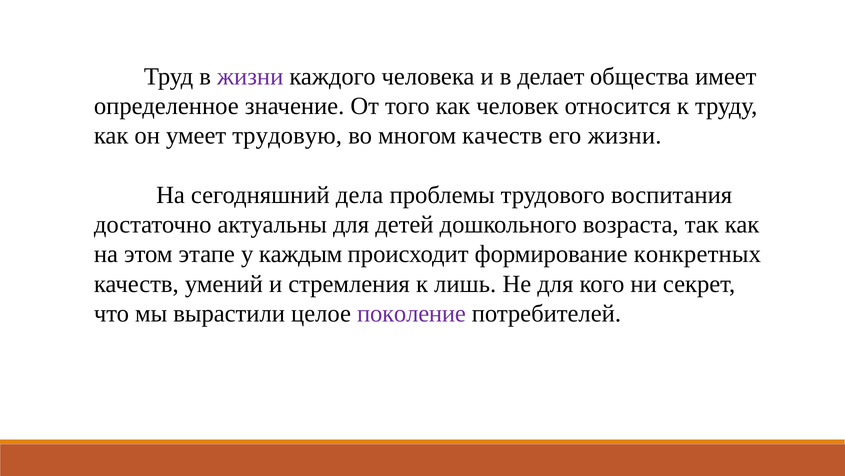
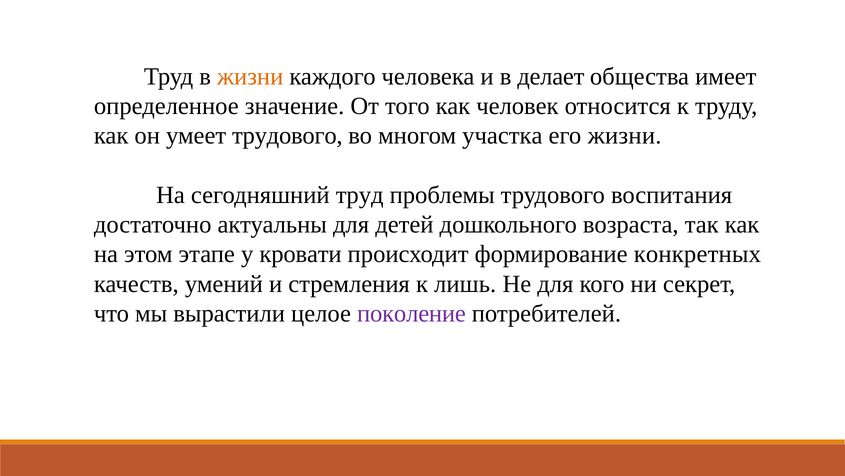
жизни colour: purple -> orange (250, 76)
умеет трудовую: трудовую -> трудового (287, 136)
многом качеств: качеств -> участка (502, 136)
сегодняшний дела: дела -> труд (360, 195)
каждым: каждым -> кровати (301, 254)
